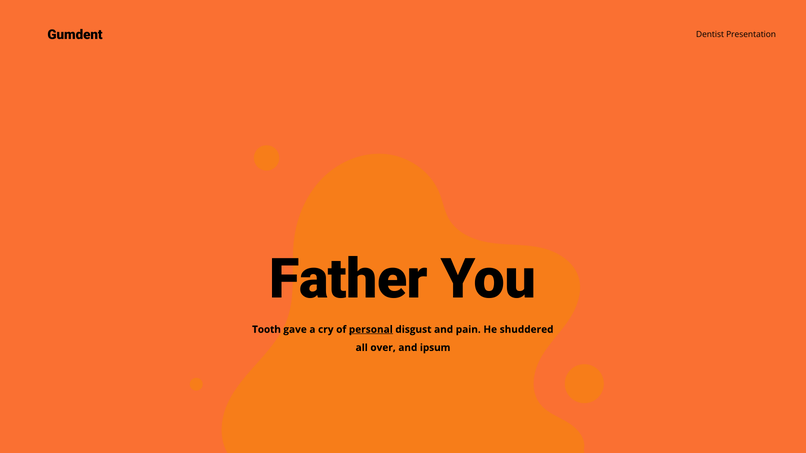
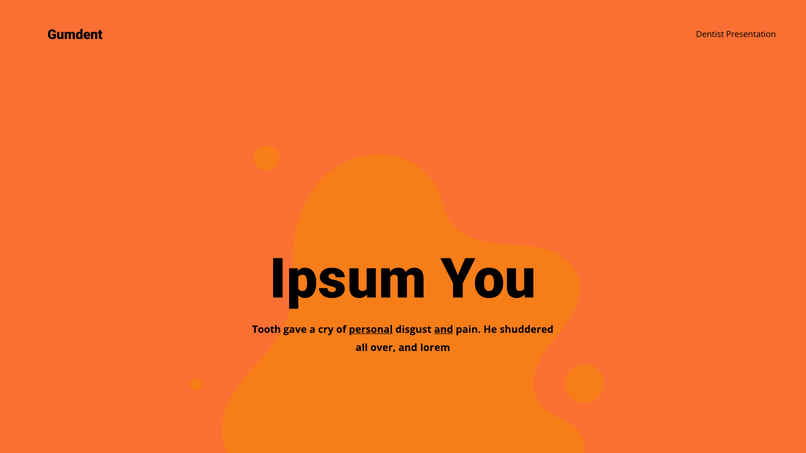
Father: Father -> Ipsum (348, 280)
and underline: none -> present (444, 330)
ipsum: ipsum -> lorem (435, 348)
